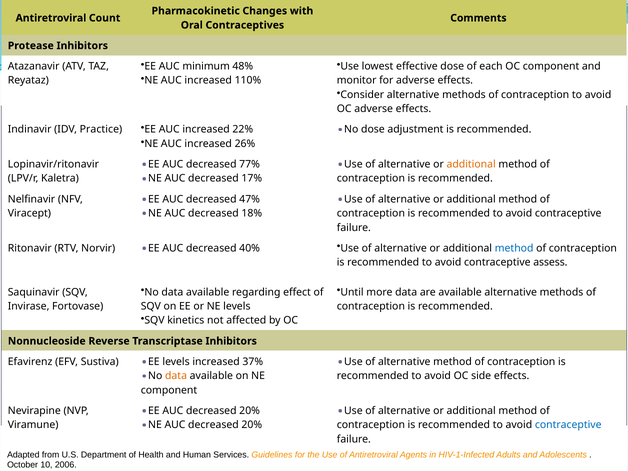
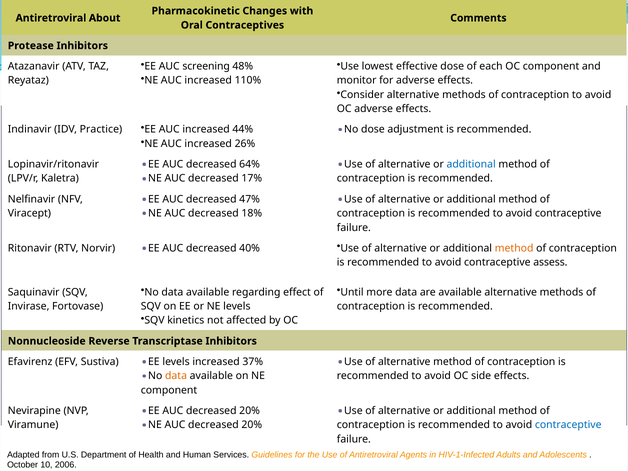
Count: Count -> About (105, 18)
AUC minimum: minimum -> screening (206, 66)
22%: 22% -> 44% (243, 129)
77%: 77% -> 64% (250, 164)
additional colour: orange -> blue (471, 164)
method colour: blue -> orange (514, 248)
